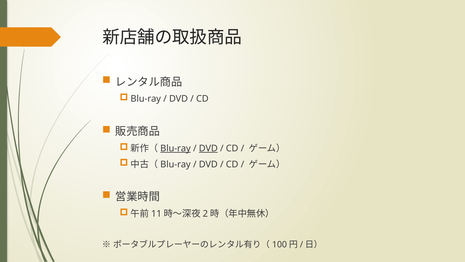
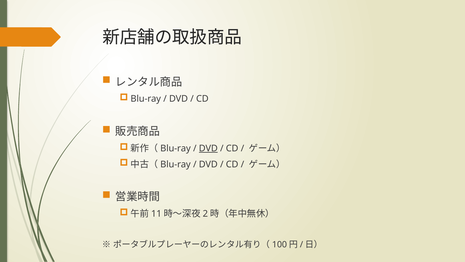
Blu-ray underline: present -> none (176, 148)
